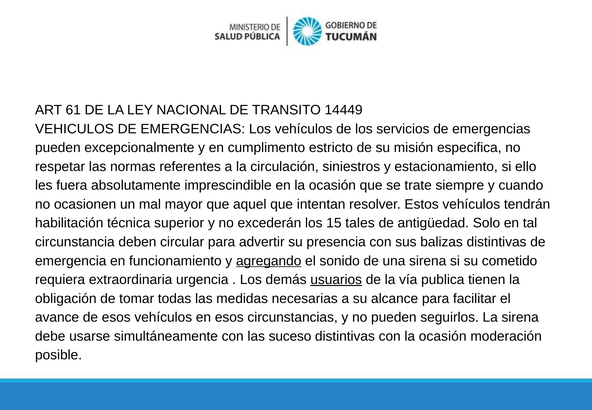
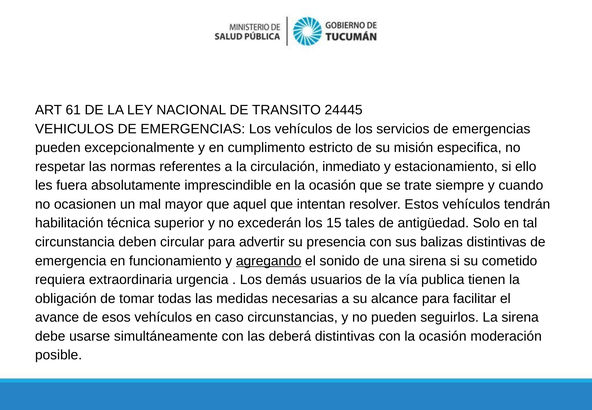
14449: 14449 -> 24445 (344, 110)
siniestros: siniestros -> inmediato (351, 167)
usuarios underline: present -> none (336, 280)
en esos: esos -> caso (229, 317)
suceso: suceso -> deberá (290, 336)
